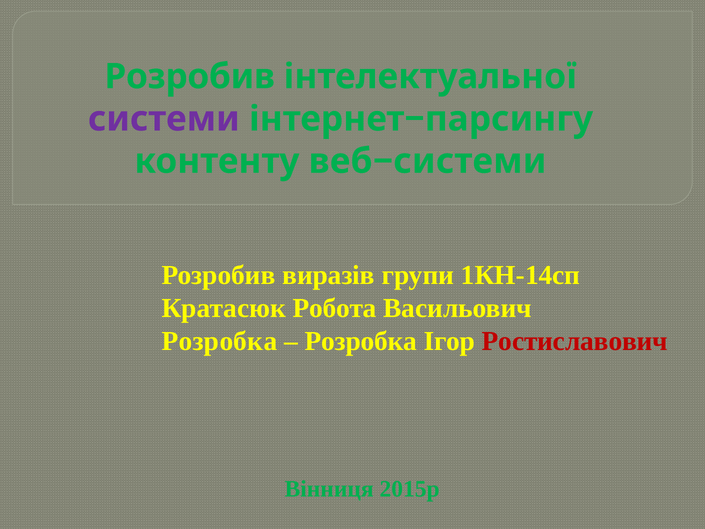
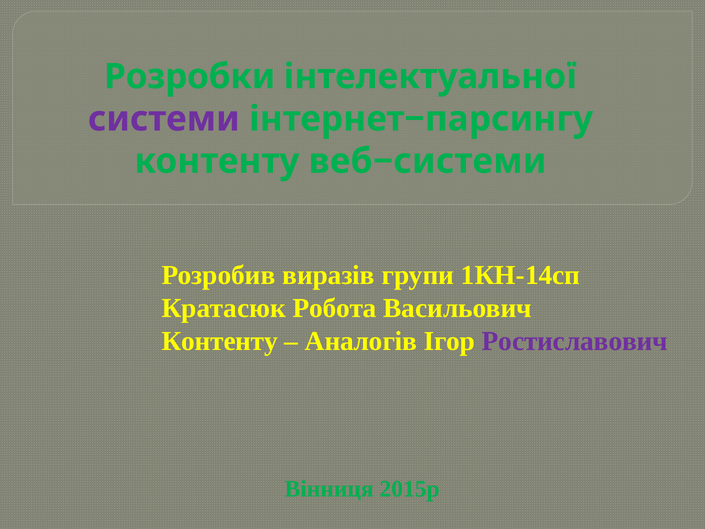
Розробив: Розробив -> Розробки (190, 77)
Розробка: Розробка -> Контенту (220, 341)
Розробка: Розробка -> Аналогів (361, 341)
Ростиславович colour: red -> purple (575, 341)
